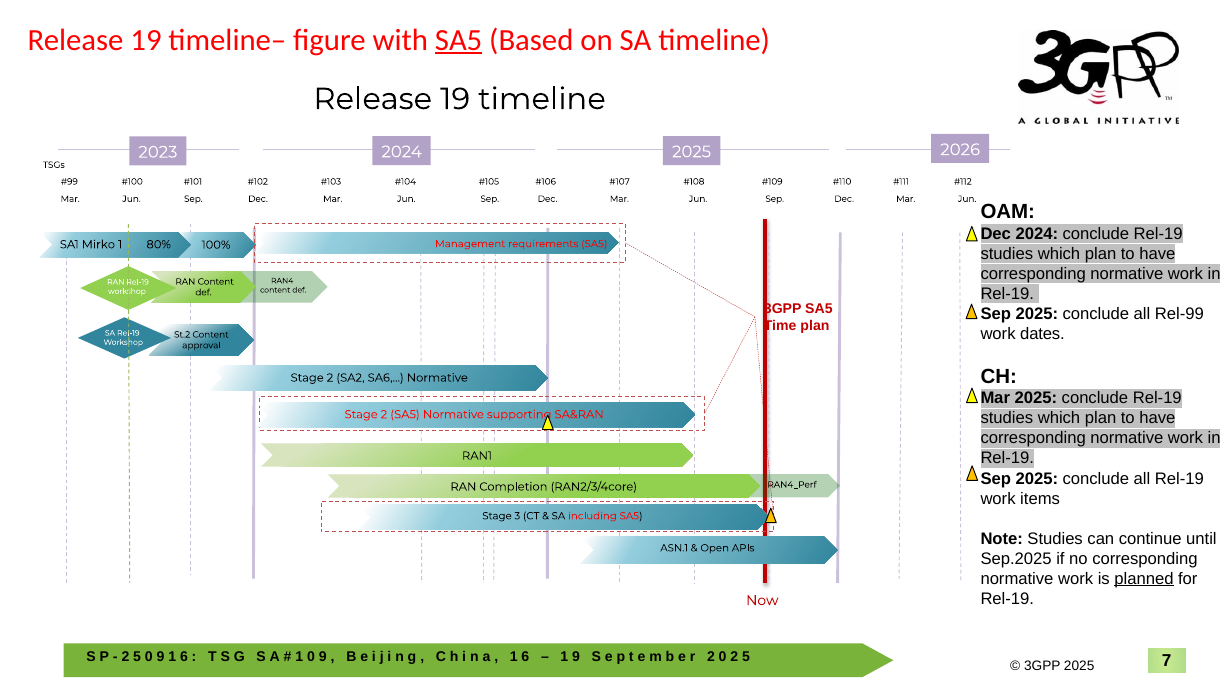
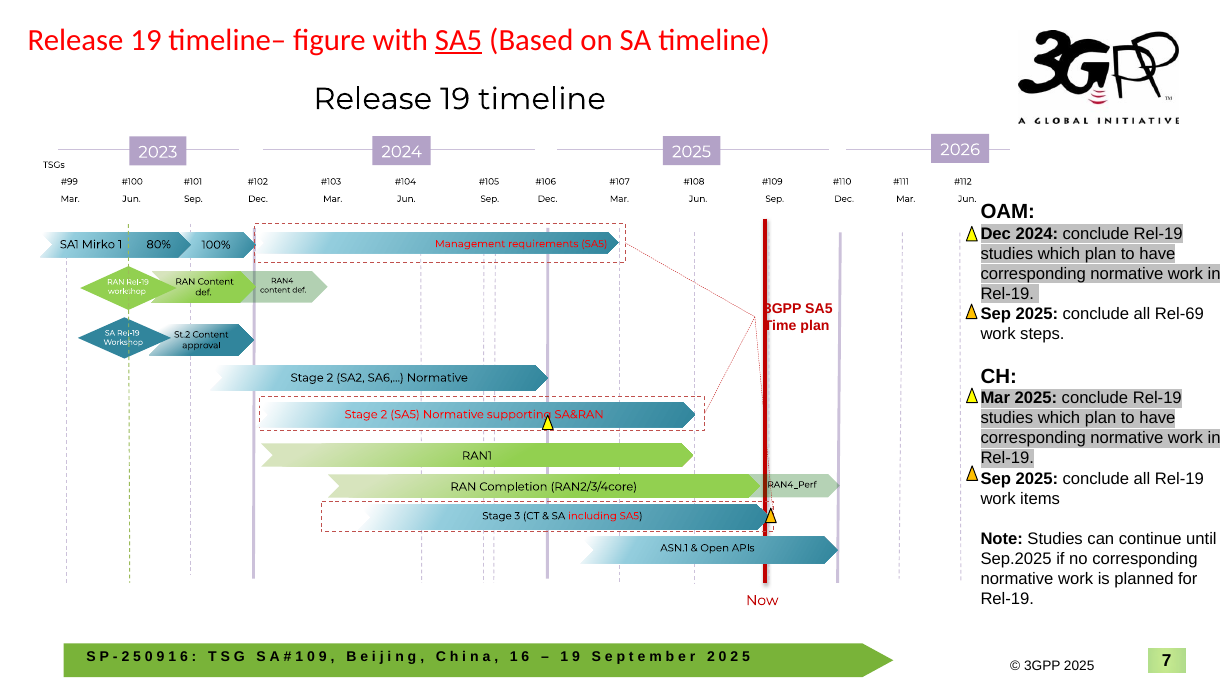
Rel-99: Rel-99 -> Rel-69 (1179, 314)
dates: dates -> steps (1042, 334)
planned underline: present -> none (1144, 578)
